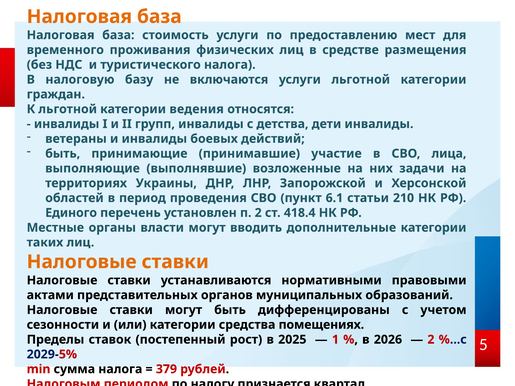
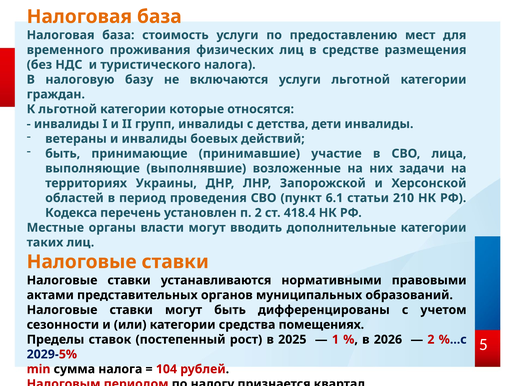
ведения: ведения -> которые (197, 109)
Единого: Единого -> Кодекса (71, 213)
379: 379 -> 104 (166, 369)
